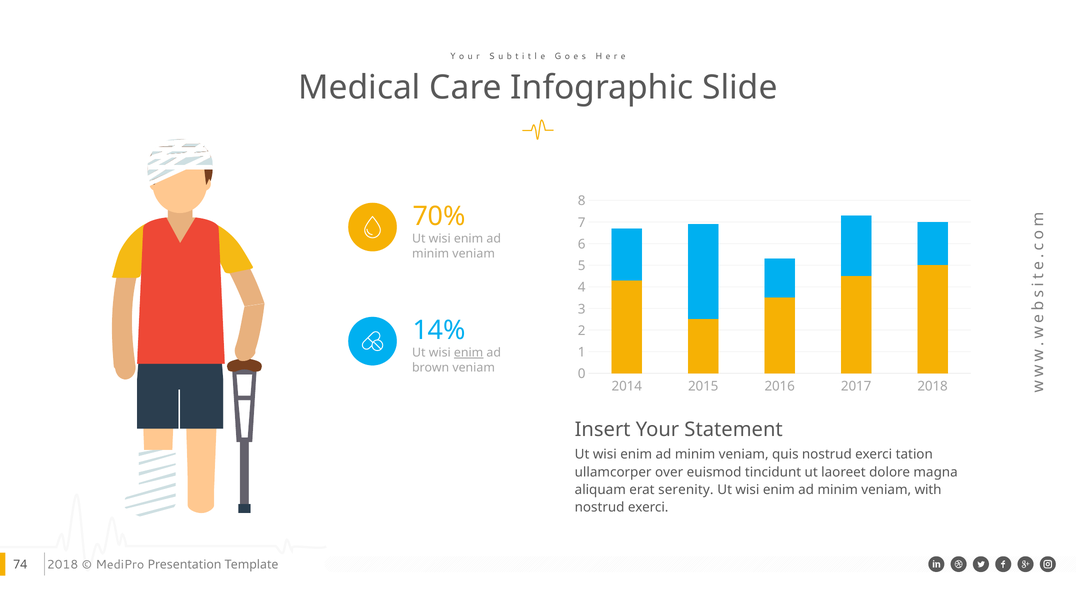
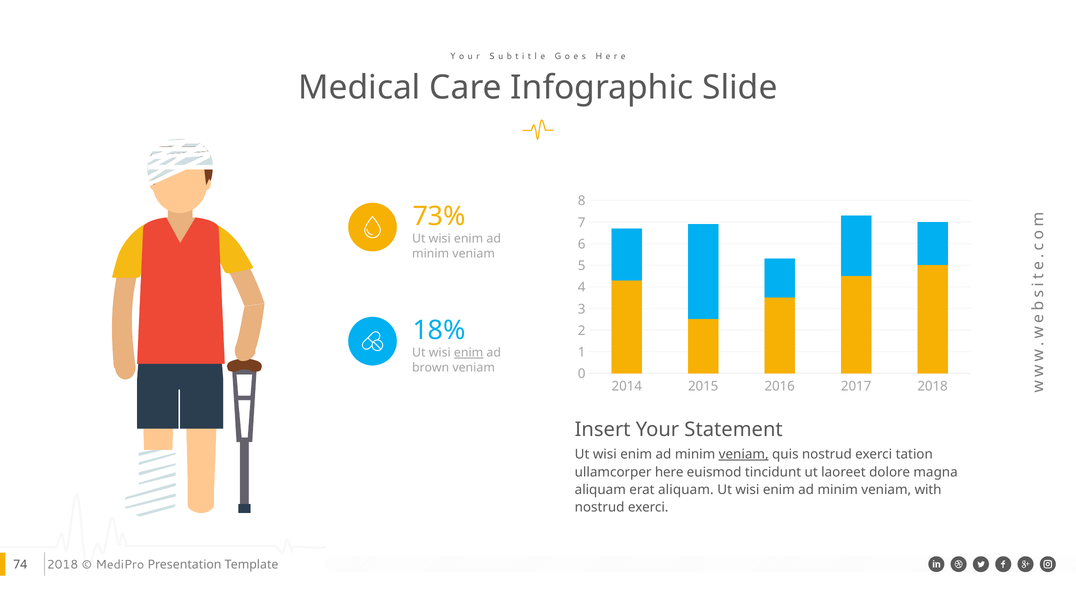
70%: 70% -> 73% (439, 216)
14%: 14% -> 18% (439, 330)
veniam underline: none -> present (744, 455)
over: over -> here (669, 472)
erat serenity: serenity -> aliquam (686, 490)
